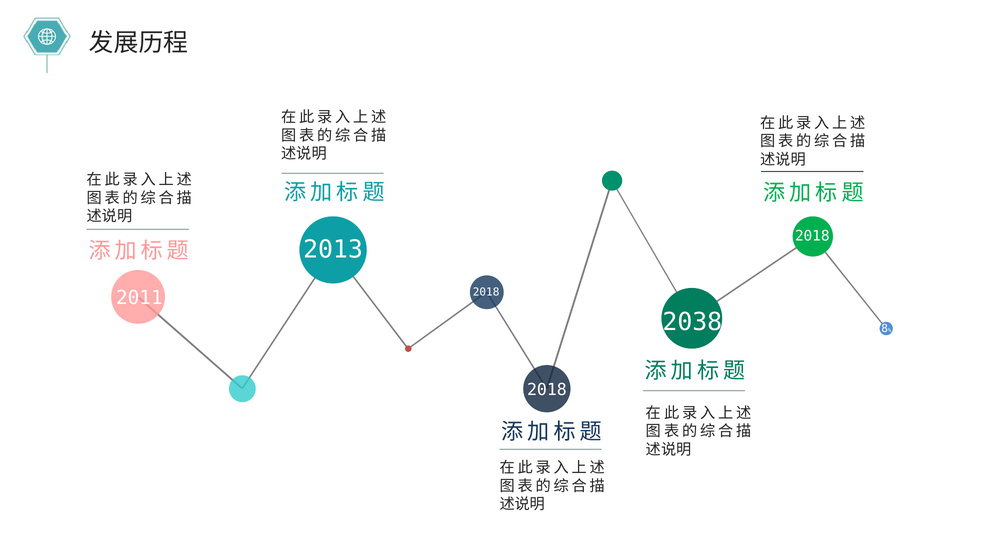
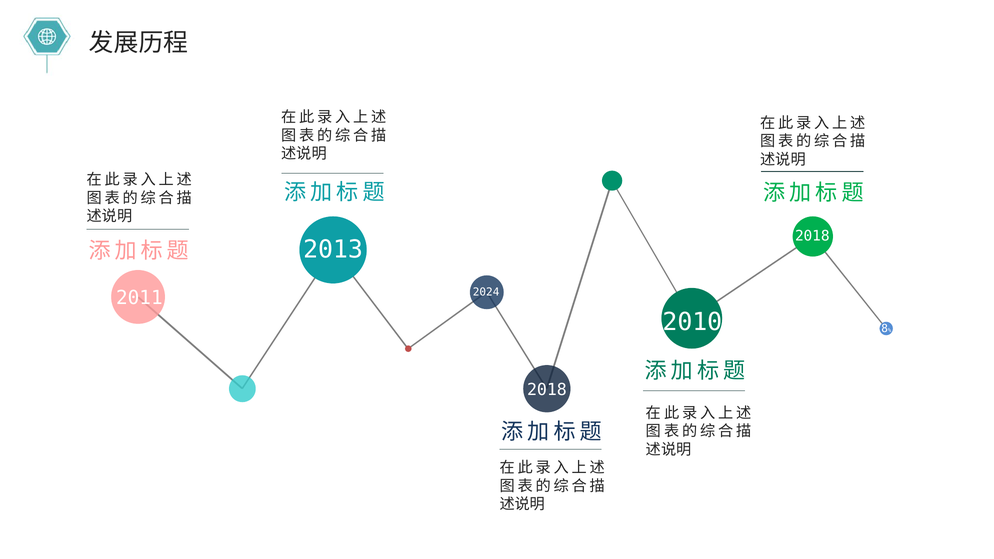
2018: 2018 -> 2024 (486, 292)
2038: 2038 -> 2010 (692, 322)
